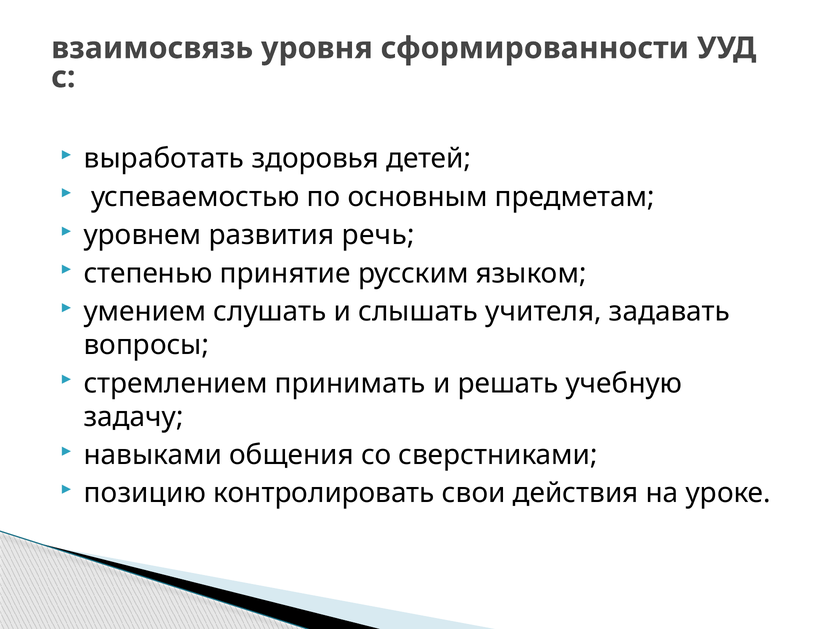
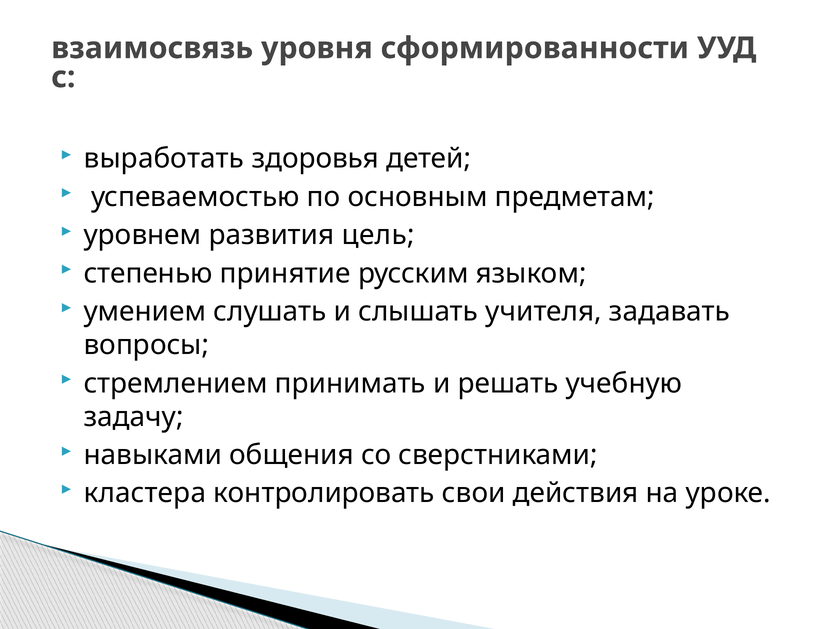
речь: речь -> цель (378, 235)
позицию: позицию -> кластера (145, 493)
